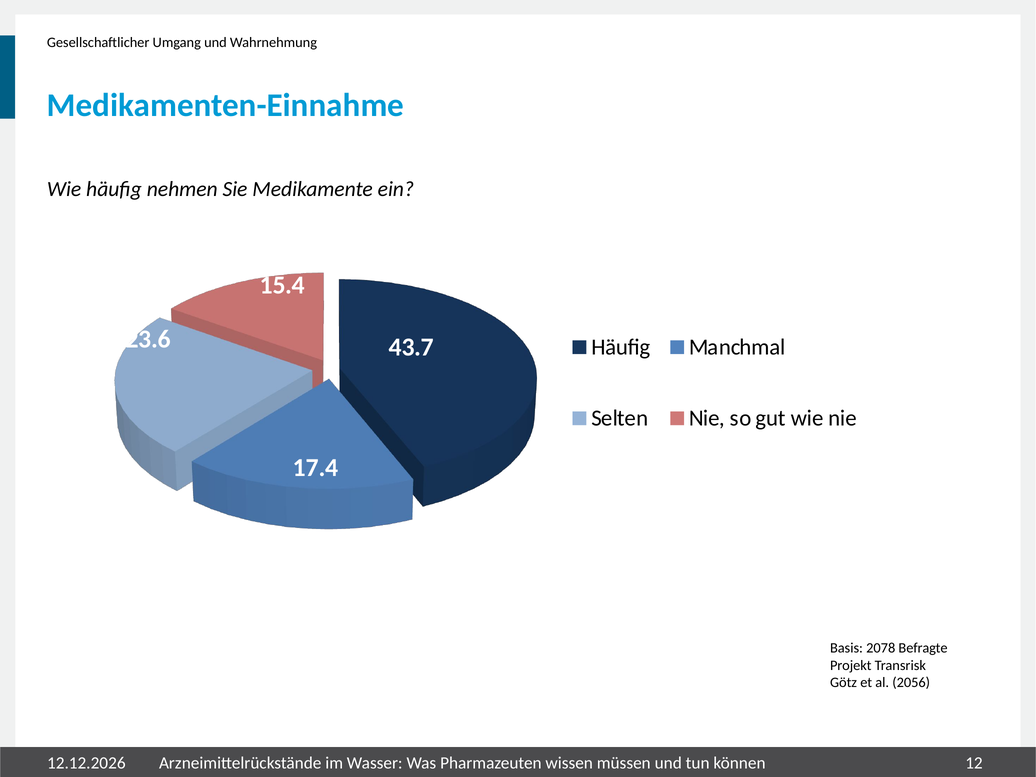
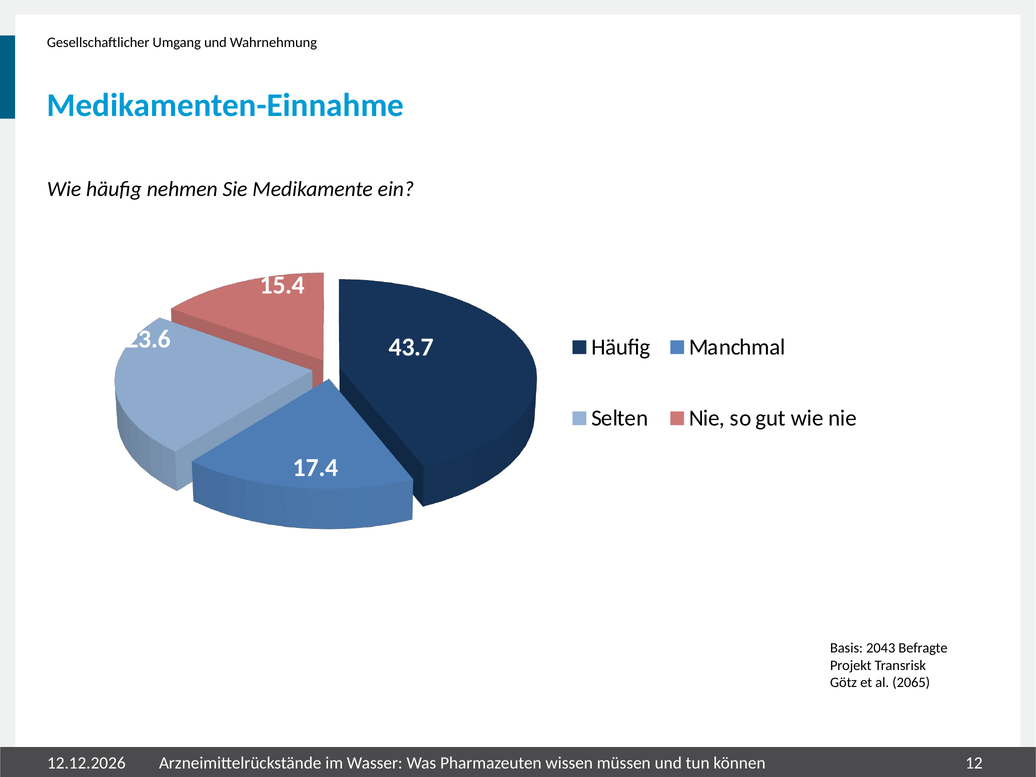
2078: 2078 -> 2043 (881, 648)
2056: 2056 -> 2065 (911, 683)
